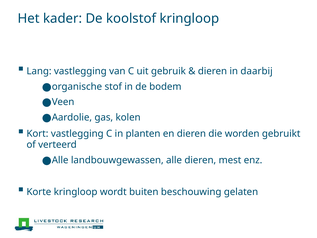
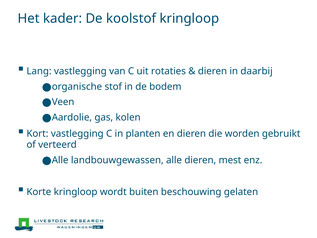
gebruik: gebruik -> rotaties (168, 71)
